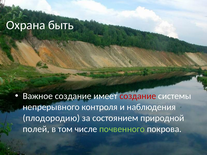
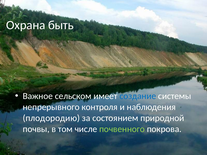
Важное создание: создание -> сельском (73, 96)
создание colour: red -> blue (138, 96)
полей: полей -> почвы (36, 129)
